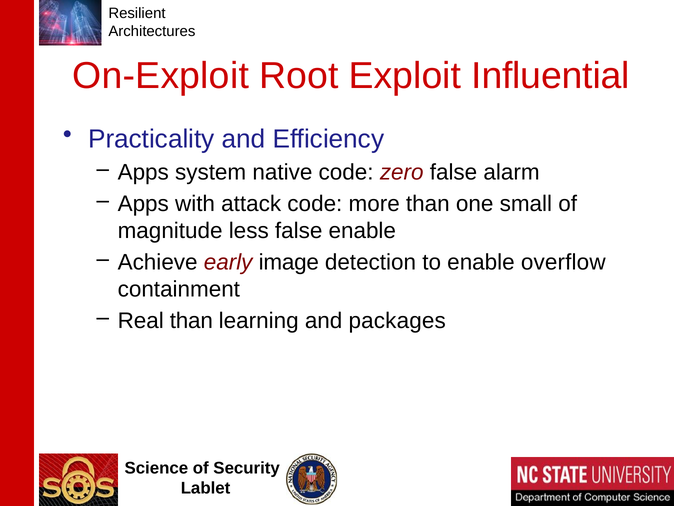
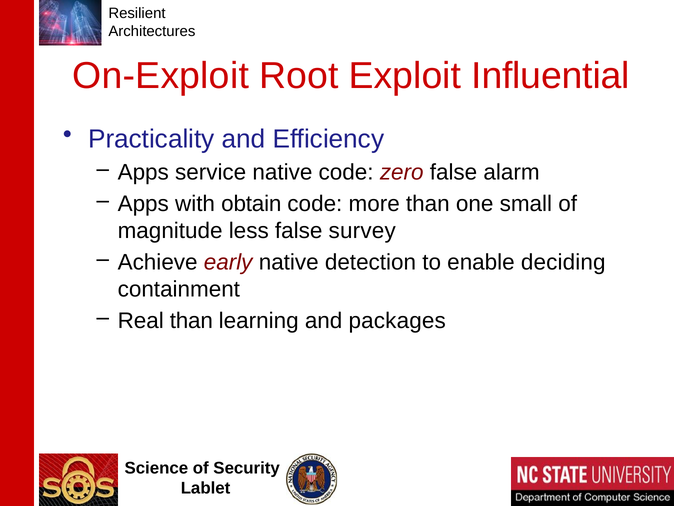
system: system -> service (211, 172)
attack: attack -> obtain (251, 204)
false enable: enable -> survey (362, 231)
early image: image -> native (289, 262)
overflow: overflow -> deciding (563, 262)
